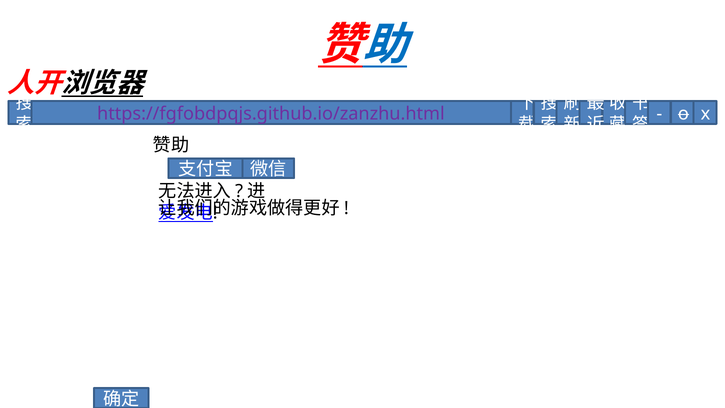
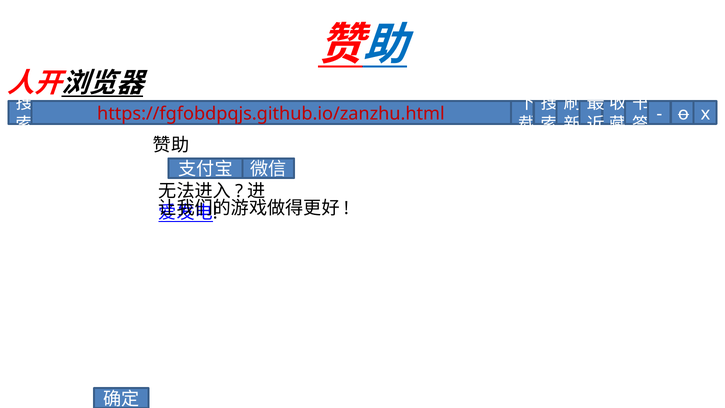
https://fgfobdpqjs.github.io/zanzhu.html colour: purple -> red (271, 114)
